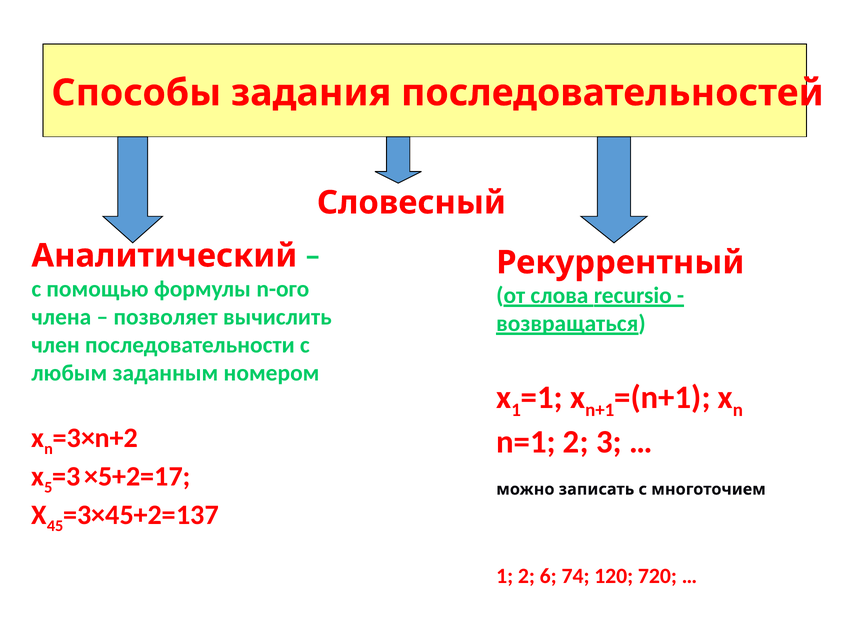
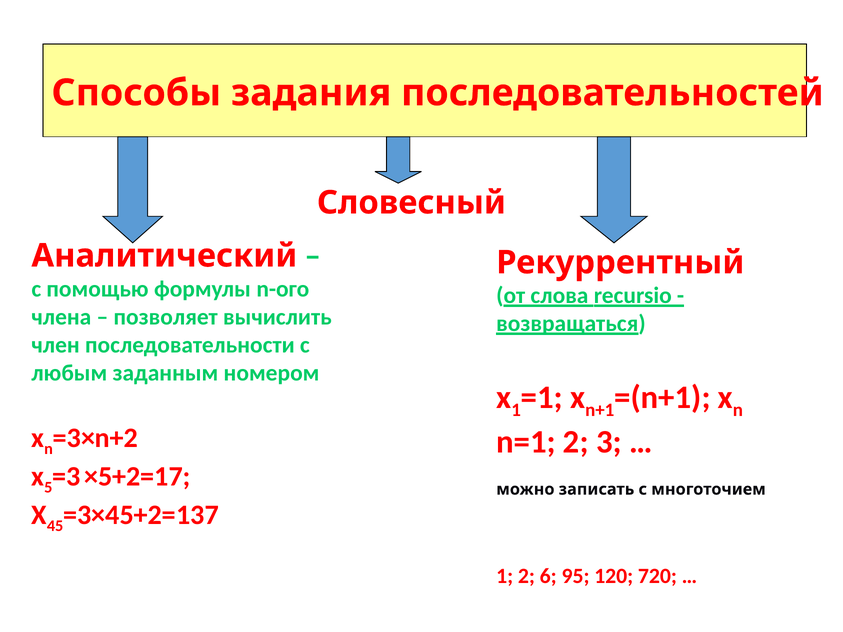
74: 74 -> 95 (576, 576)
